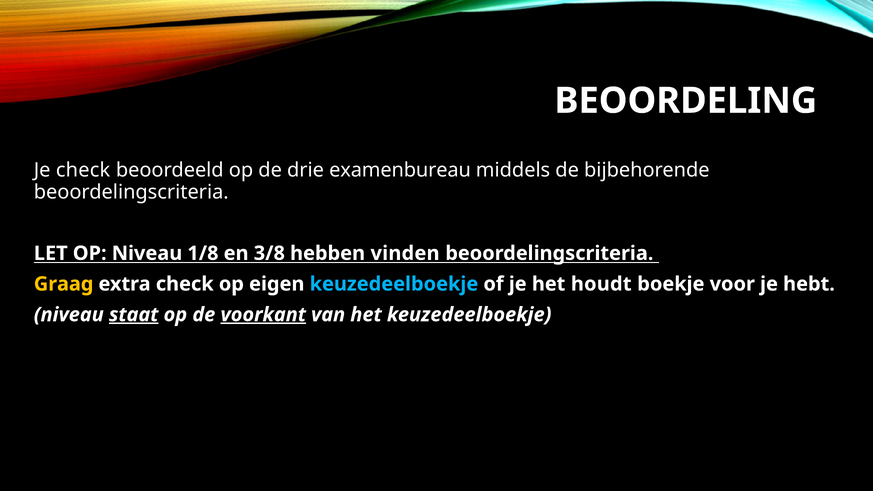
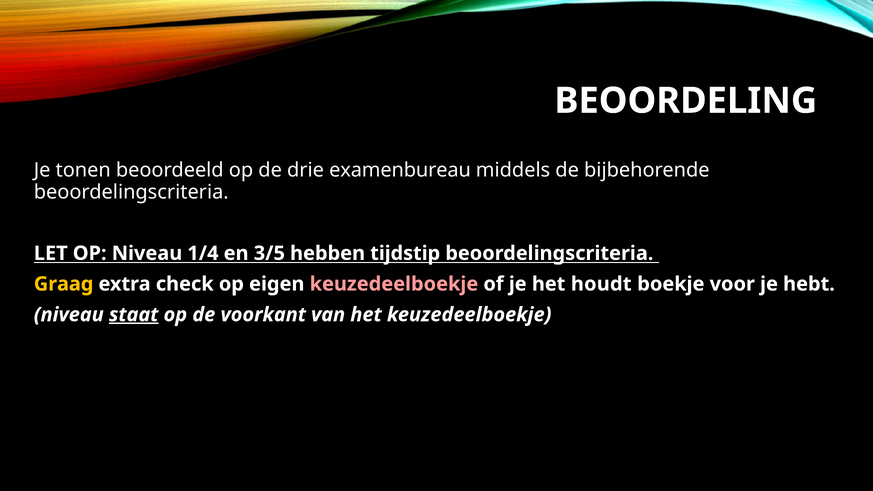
Je check: check -> tonen (83, 170)
1/8: 1/8 -> 1/4 (203, 253)
3/8: 3/8 -> 3/5 (269, 253)
vinden: vinden -> tijdstip (405, 253)
keuzedeelboekje colour: light blue -> pink (394, 284)
voorkant underline: present -> none (263, 315)
